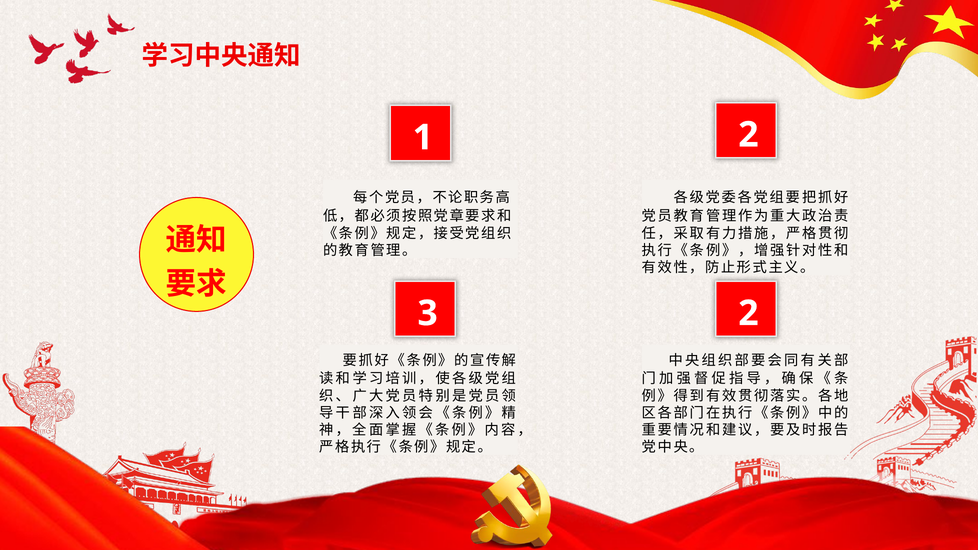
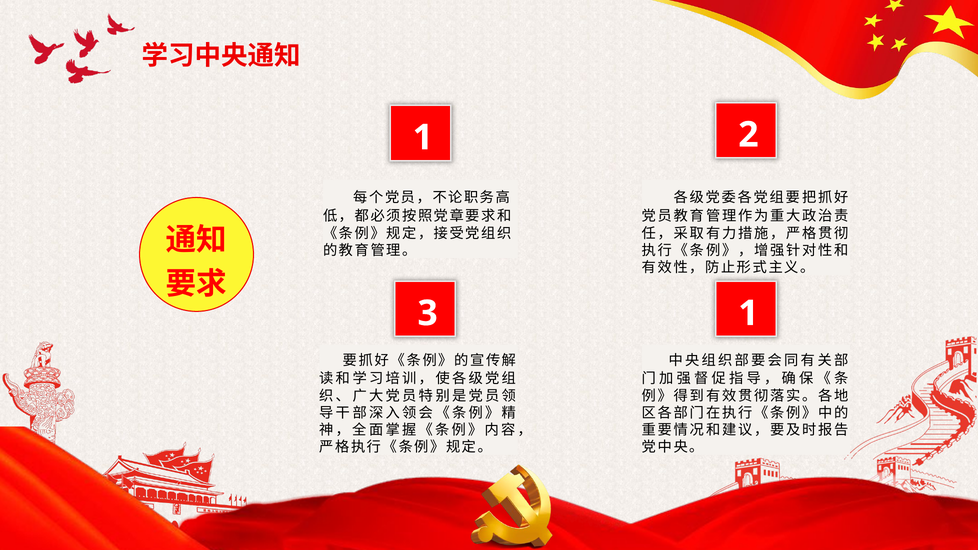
3 2: 2 -> 1 (748, 313)
